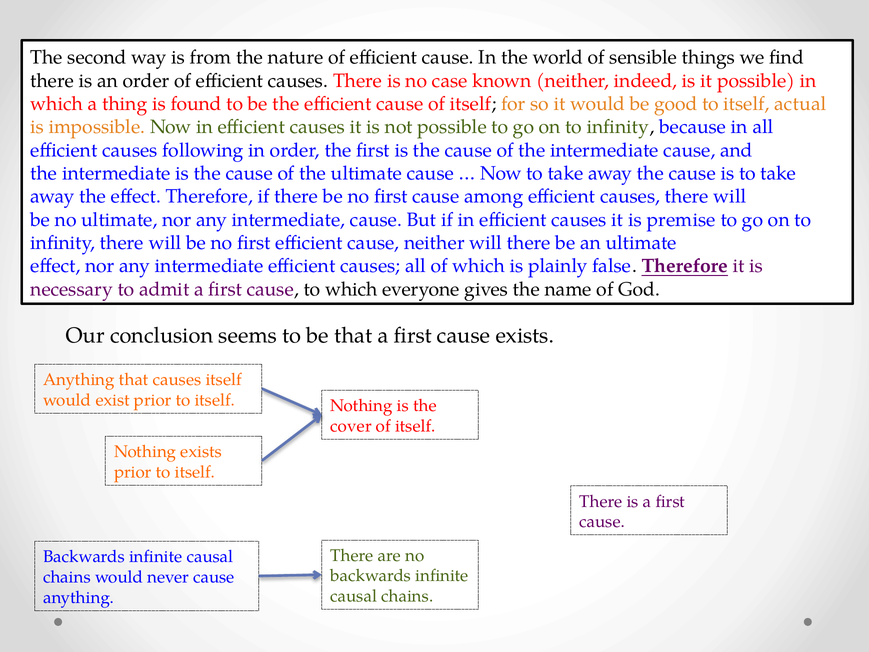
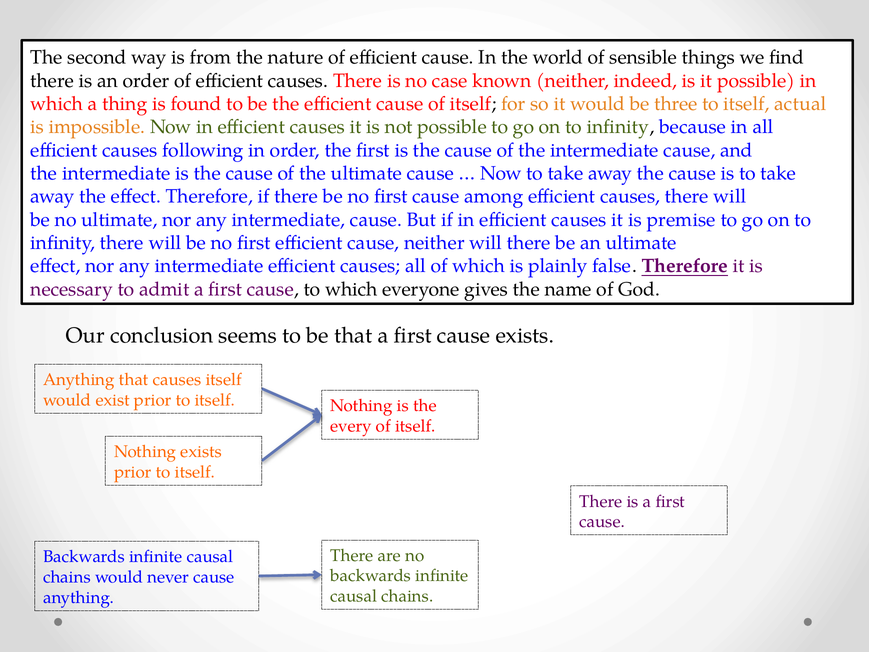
good: good -> three (676, 104)
cover: cover -> every (351, 426)
